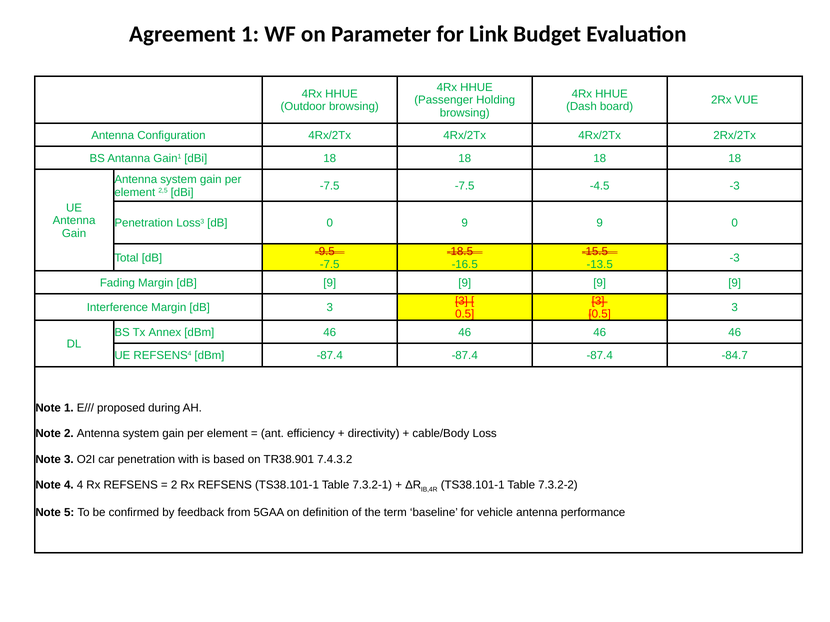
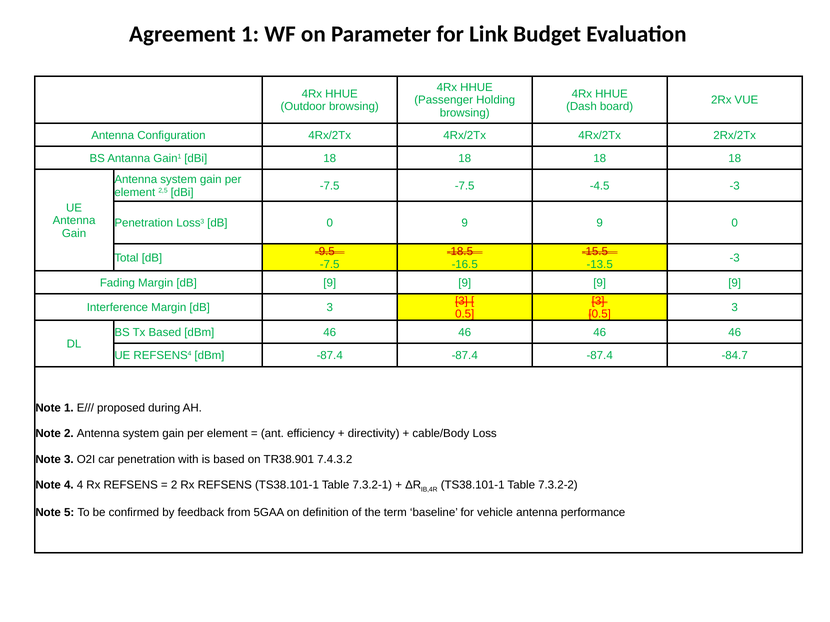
Tx Annex: Annex -> Based (165, 333)
